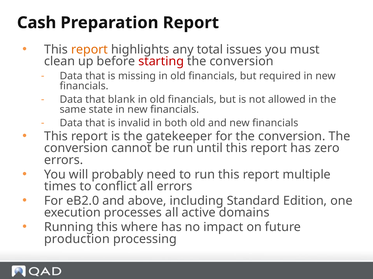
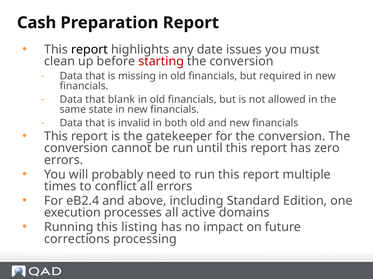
report colour: orange -> black (89, 50)
total: total -> date (210, 50)
eB2.0: eB2.0 -> eB2.4 (83, 201)
where: where -> listing (139, 228)
production: production -> corrections (77, 240)
